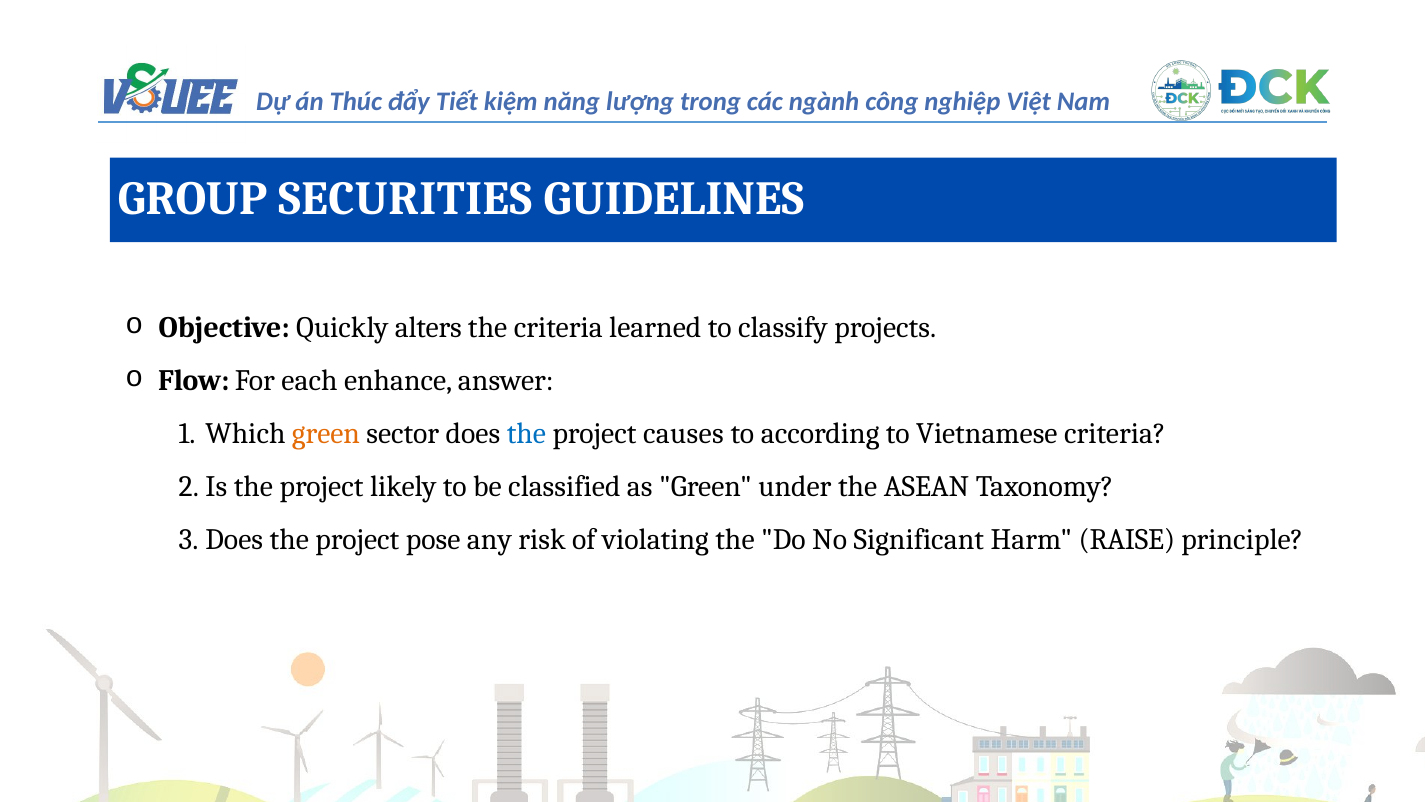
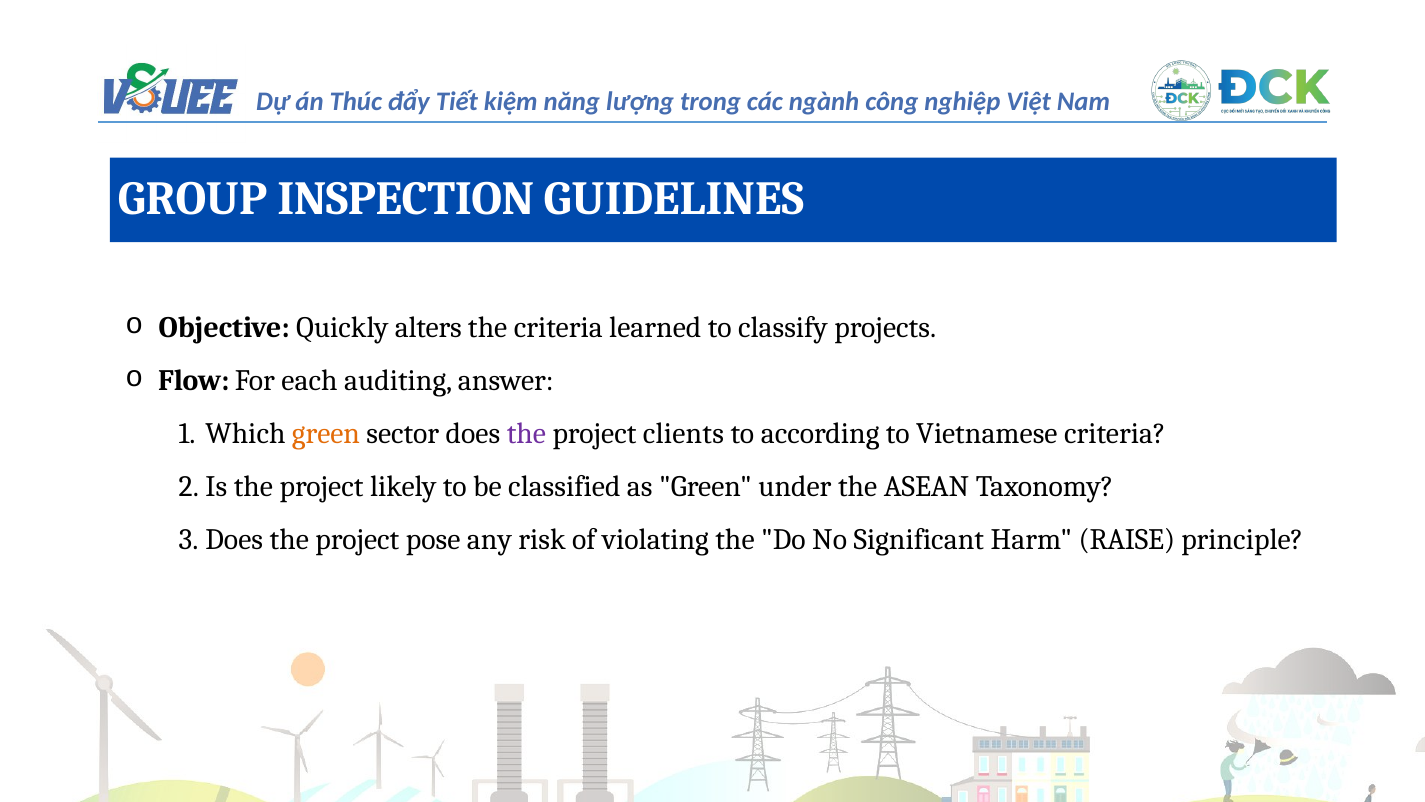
SECURITIES: SECURITIES -> INSPECTION (406, 199)
enhance: enhance -> auditing (398, 380)
the colour: blue -> purple (526, 433)
causes: causes -> clients (683, 433)
